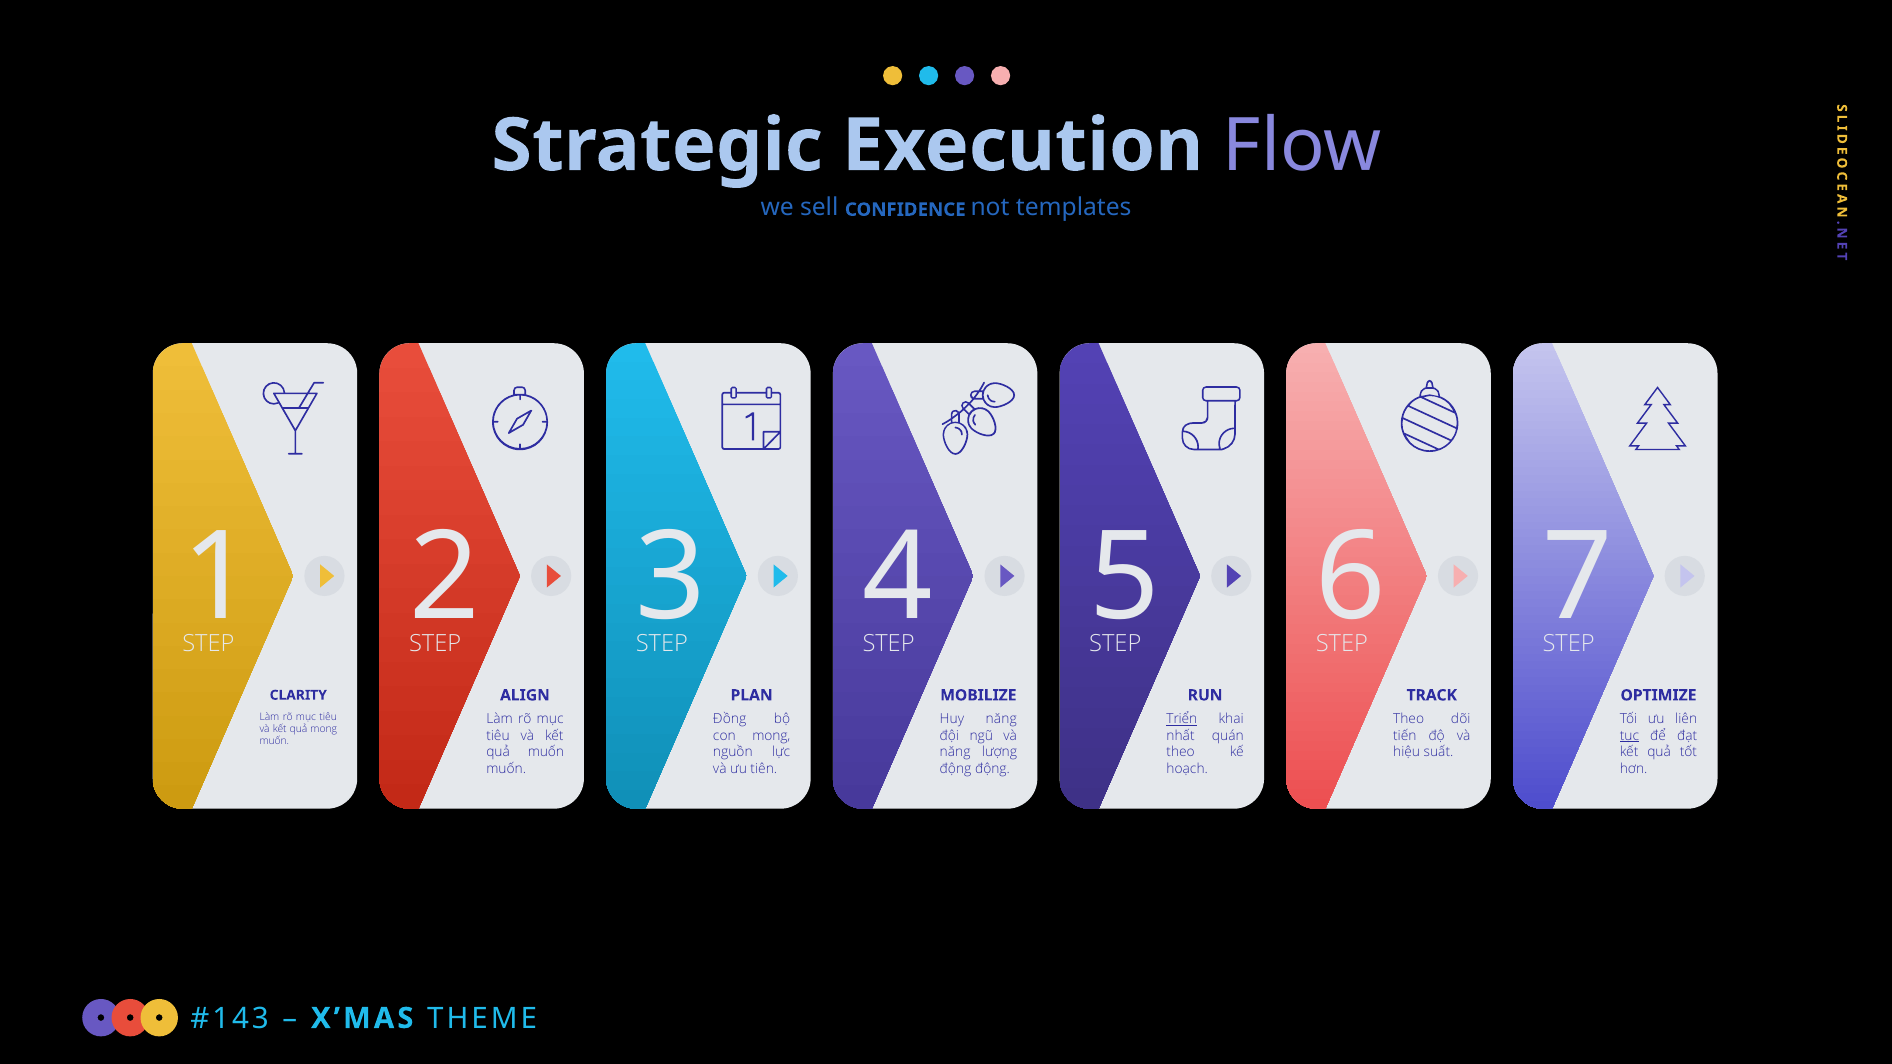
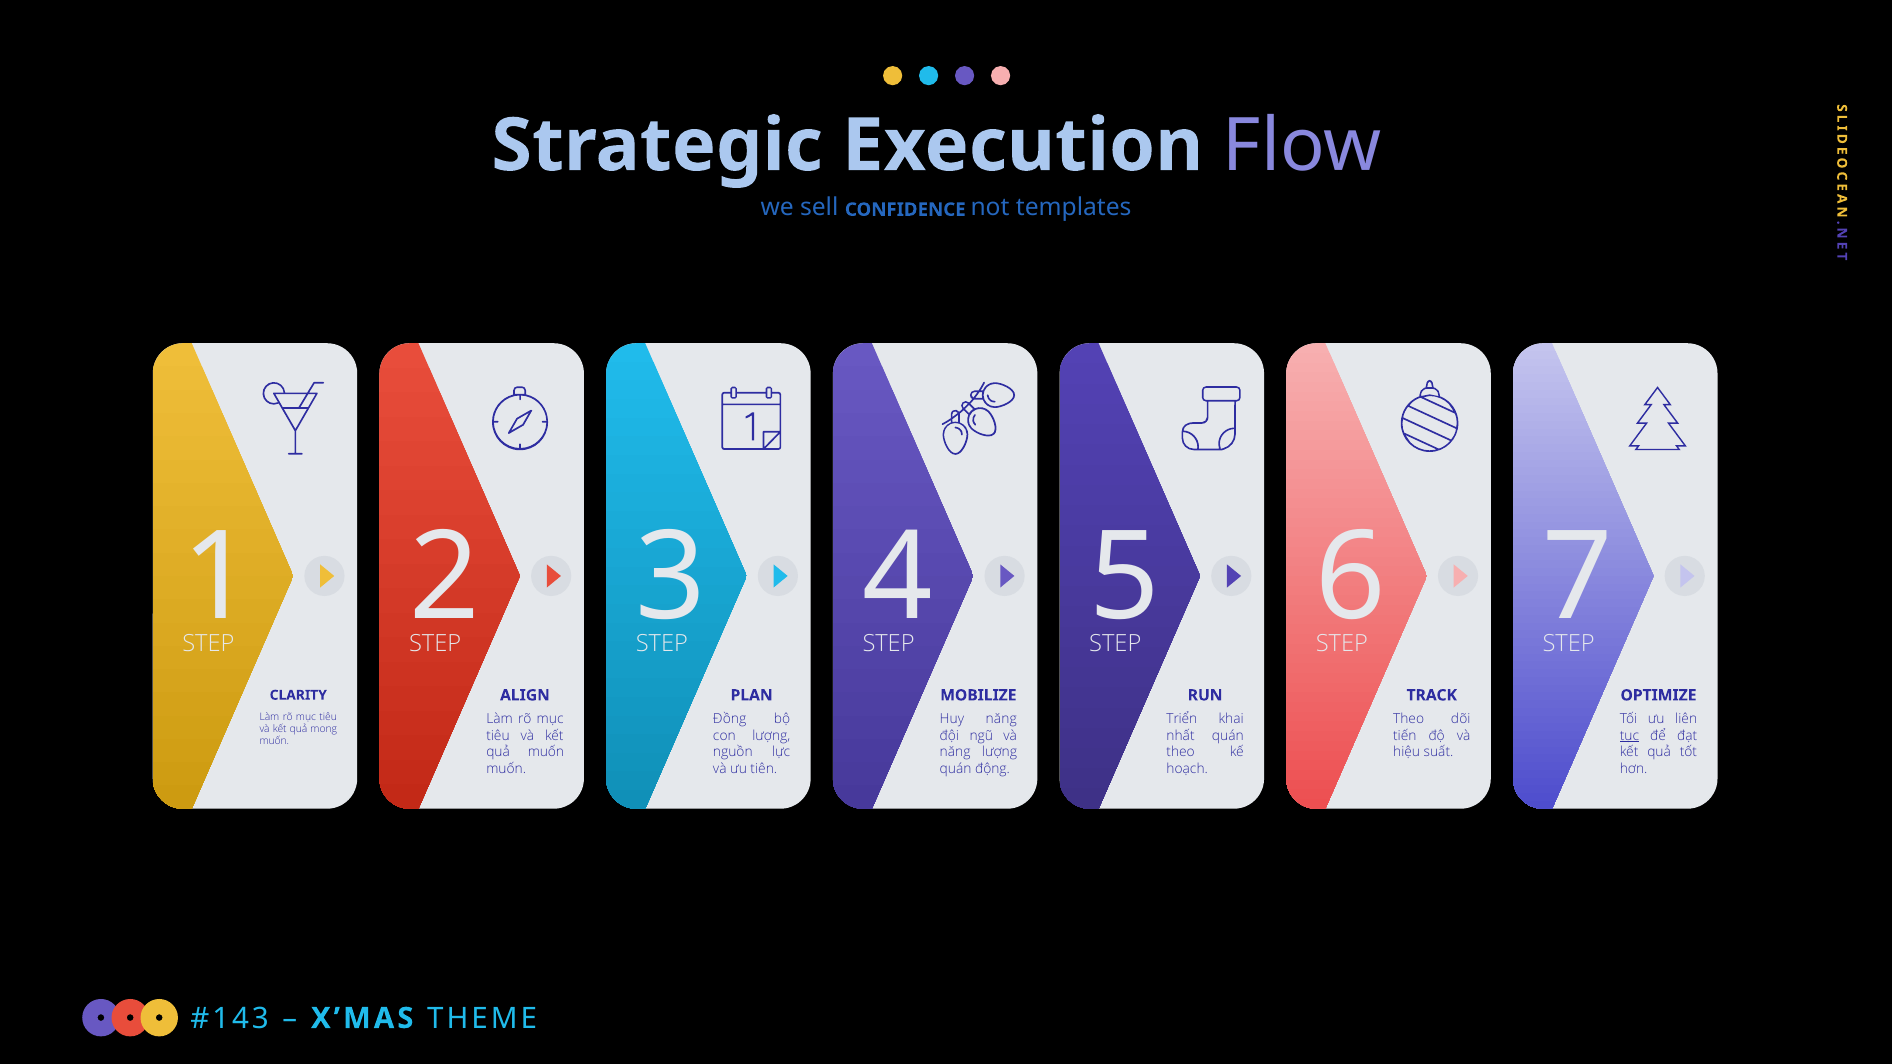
Triển underline: present -> none (1182, 719)
con mong: mong -> lượng (771, 736)
động: động -> quán (956, 769)
